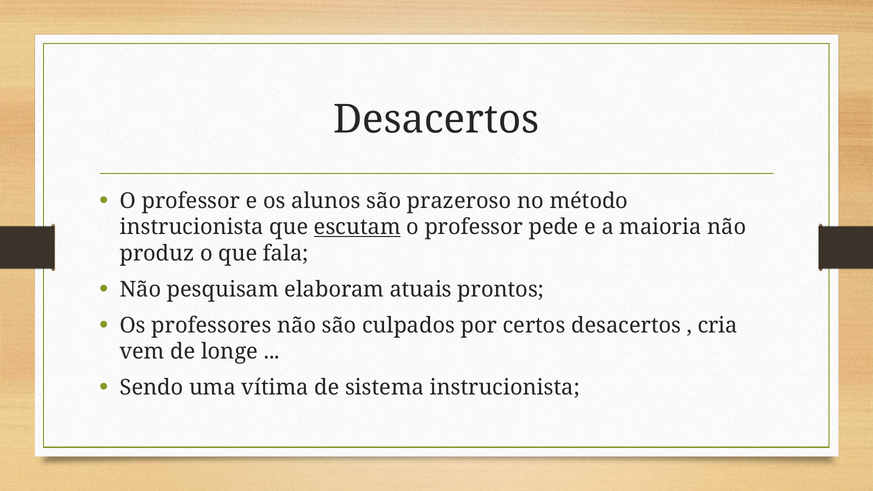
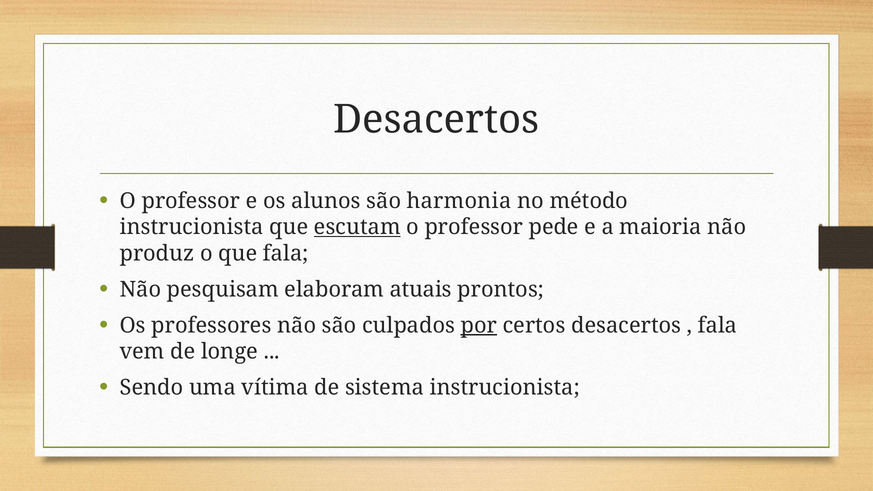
prazeroso: prazeroso -> harmonia (459, 201)
por underline: none -> present (479, 325)
cria: cria -> fala (718, 325)
